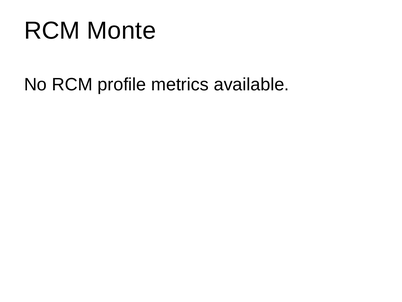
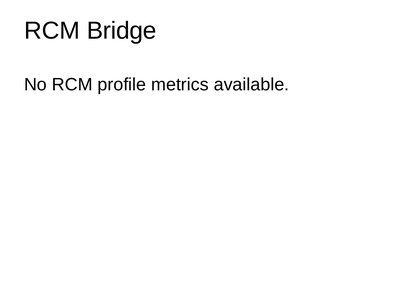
Monte: Monte -> Bridge (122, 31)
